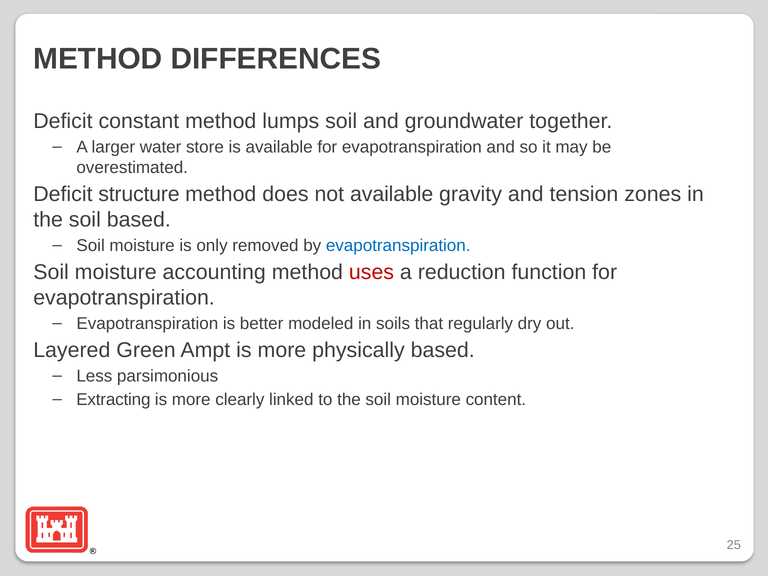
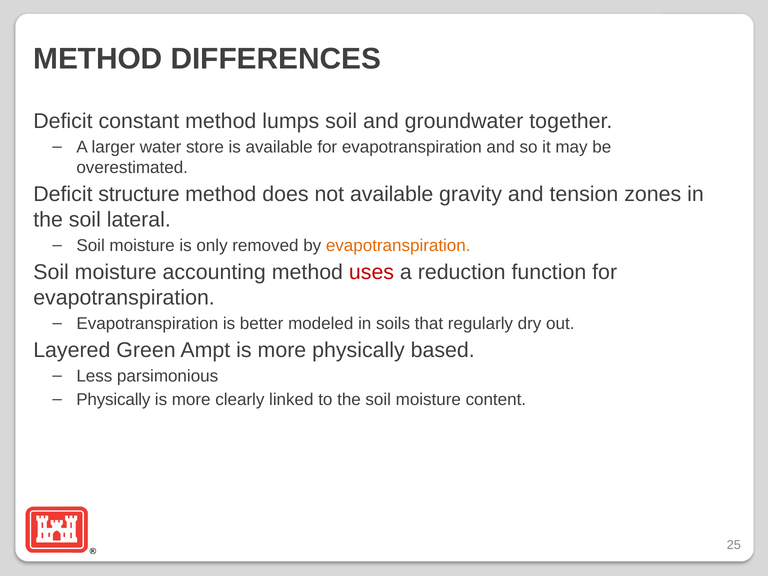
soil based: based -> lateral (139, 220)
evapotranspiration colour: blue -> orange (398, 246)
Extracting: Extracting -> Physically (113, 400)
